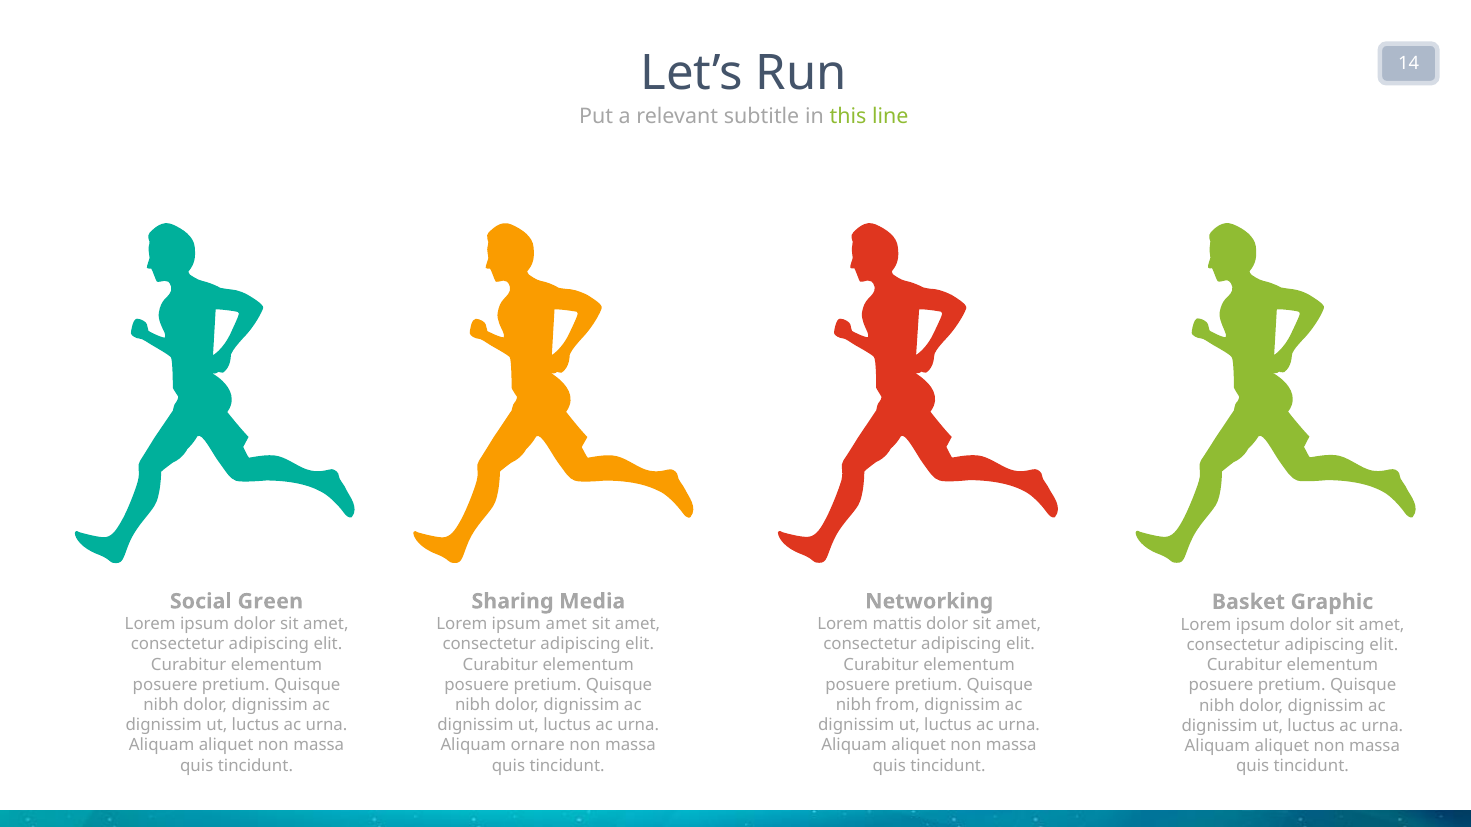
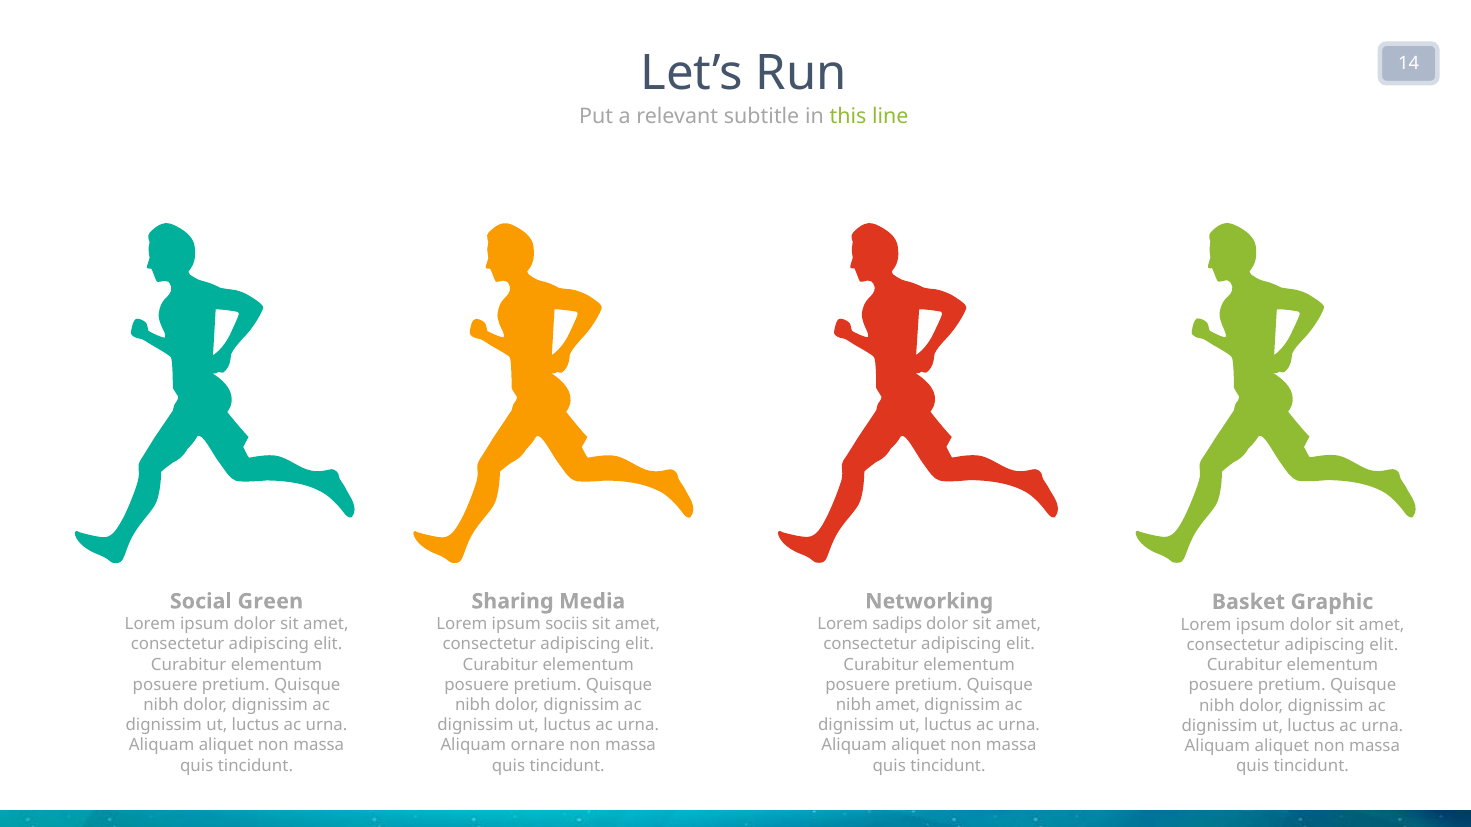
ipsum amet: amet -> sociis (566, 624)
mattis: mattis -> sadips (897, 624)
nibh from: from -> amet (898, 705)
